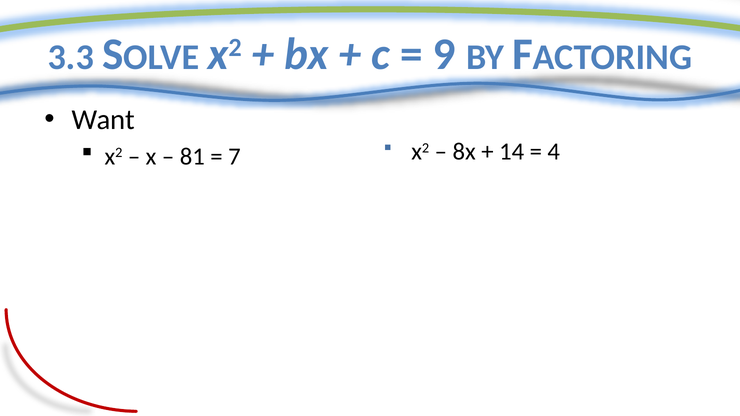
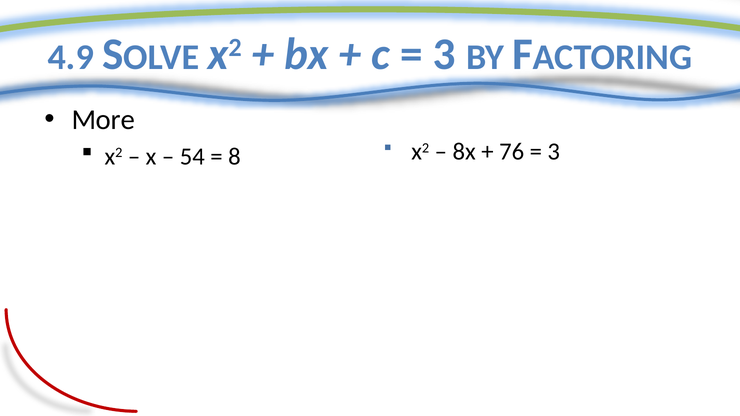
3.3: 3.3 -> 4.9 (71, 57)
9: 9 -> 3 (444, 55)
Want: Want -> More (103, 120)
81: 81 -> 54 (192, 157)
7: 7 -> 8 (234, 157)
14: 14 -> 76 (512, 152)
4: 4 -> 3 (554, 152)
